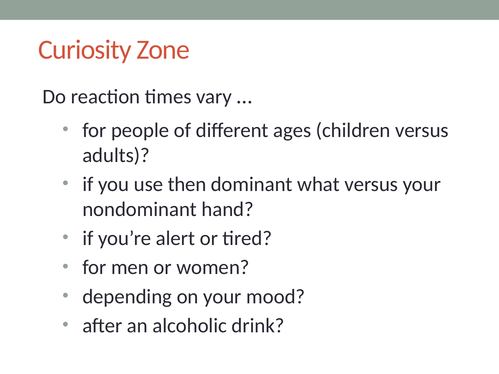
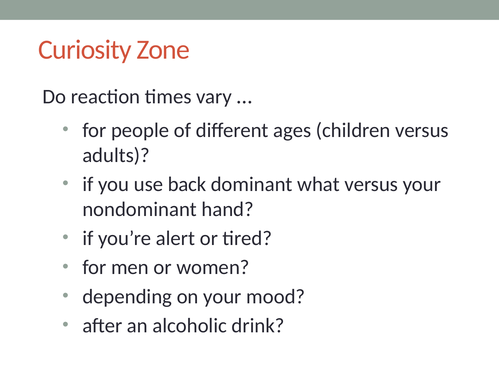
then: then -> back (187, 184)
